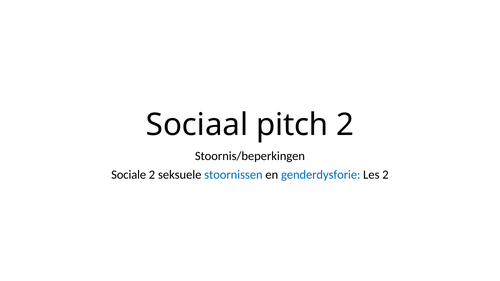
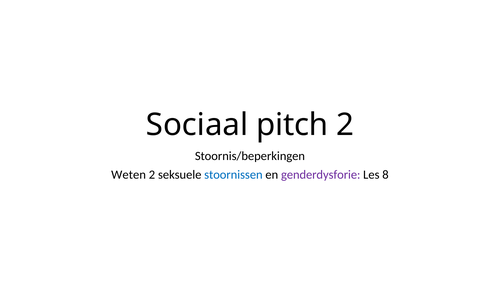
Sociale: Sociale -> Weten (129, 175)
genderdysforie colour: blue -> purple (321, 175)
Les 2: 2 -> 8 (385, 175)
